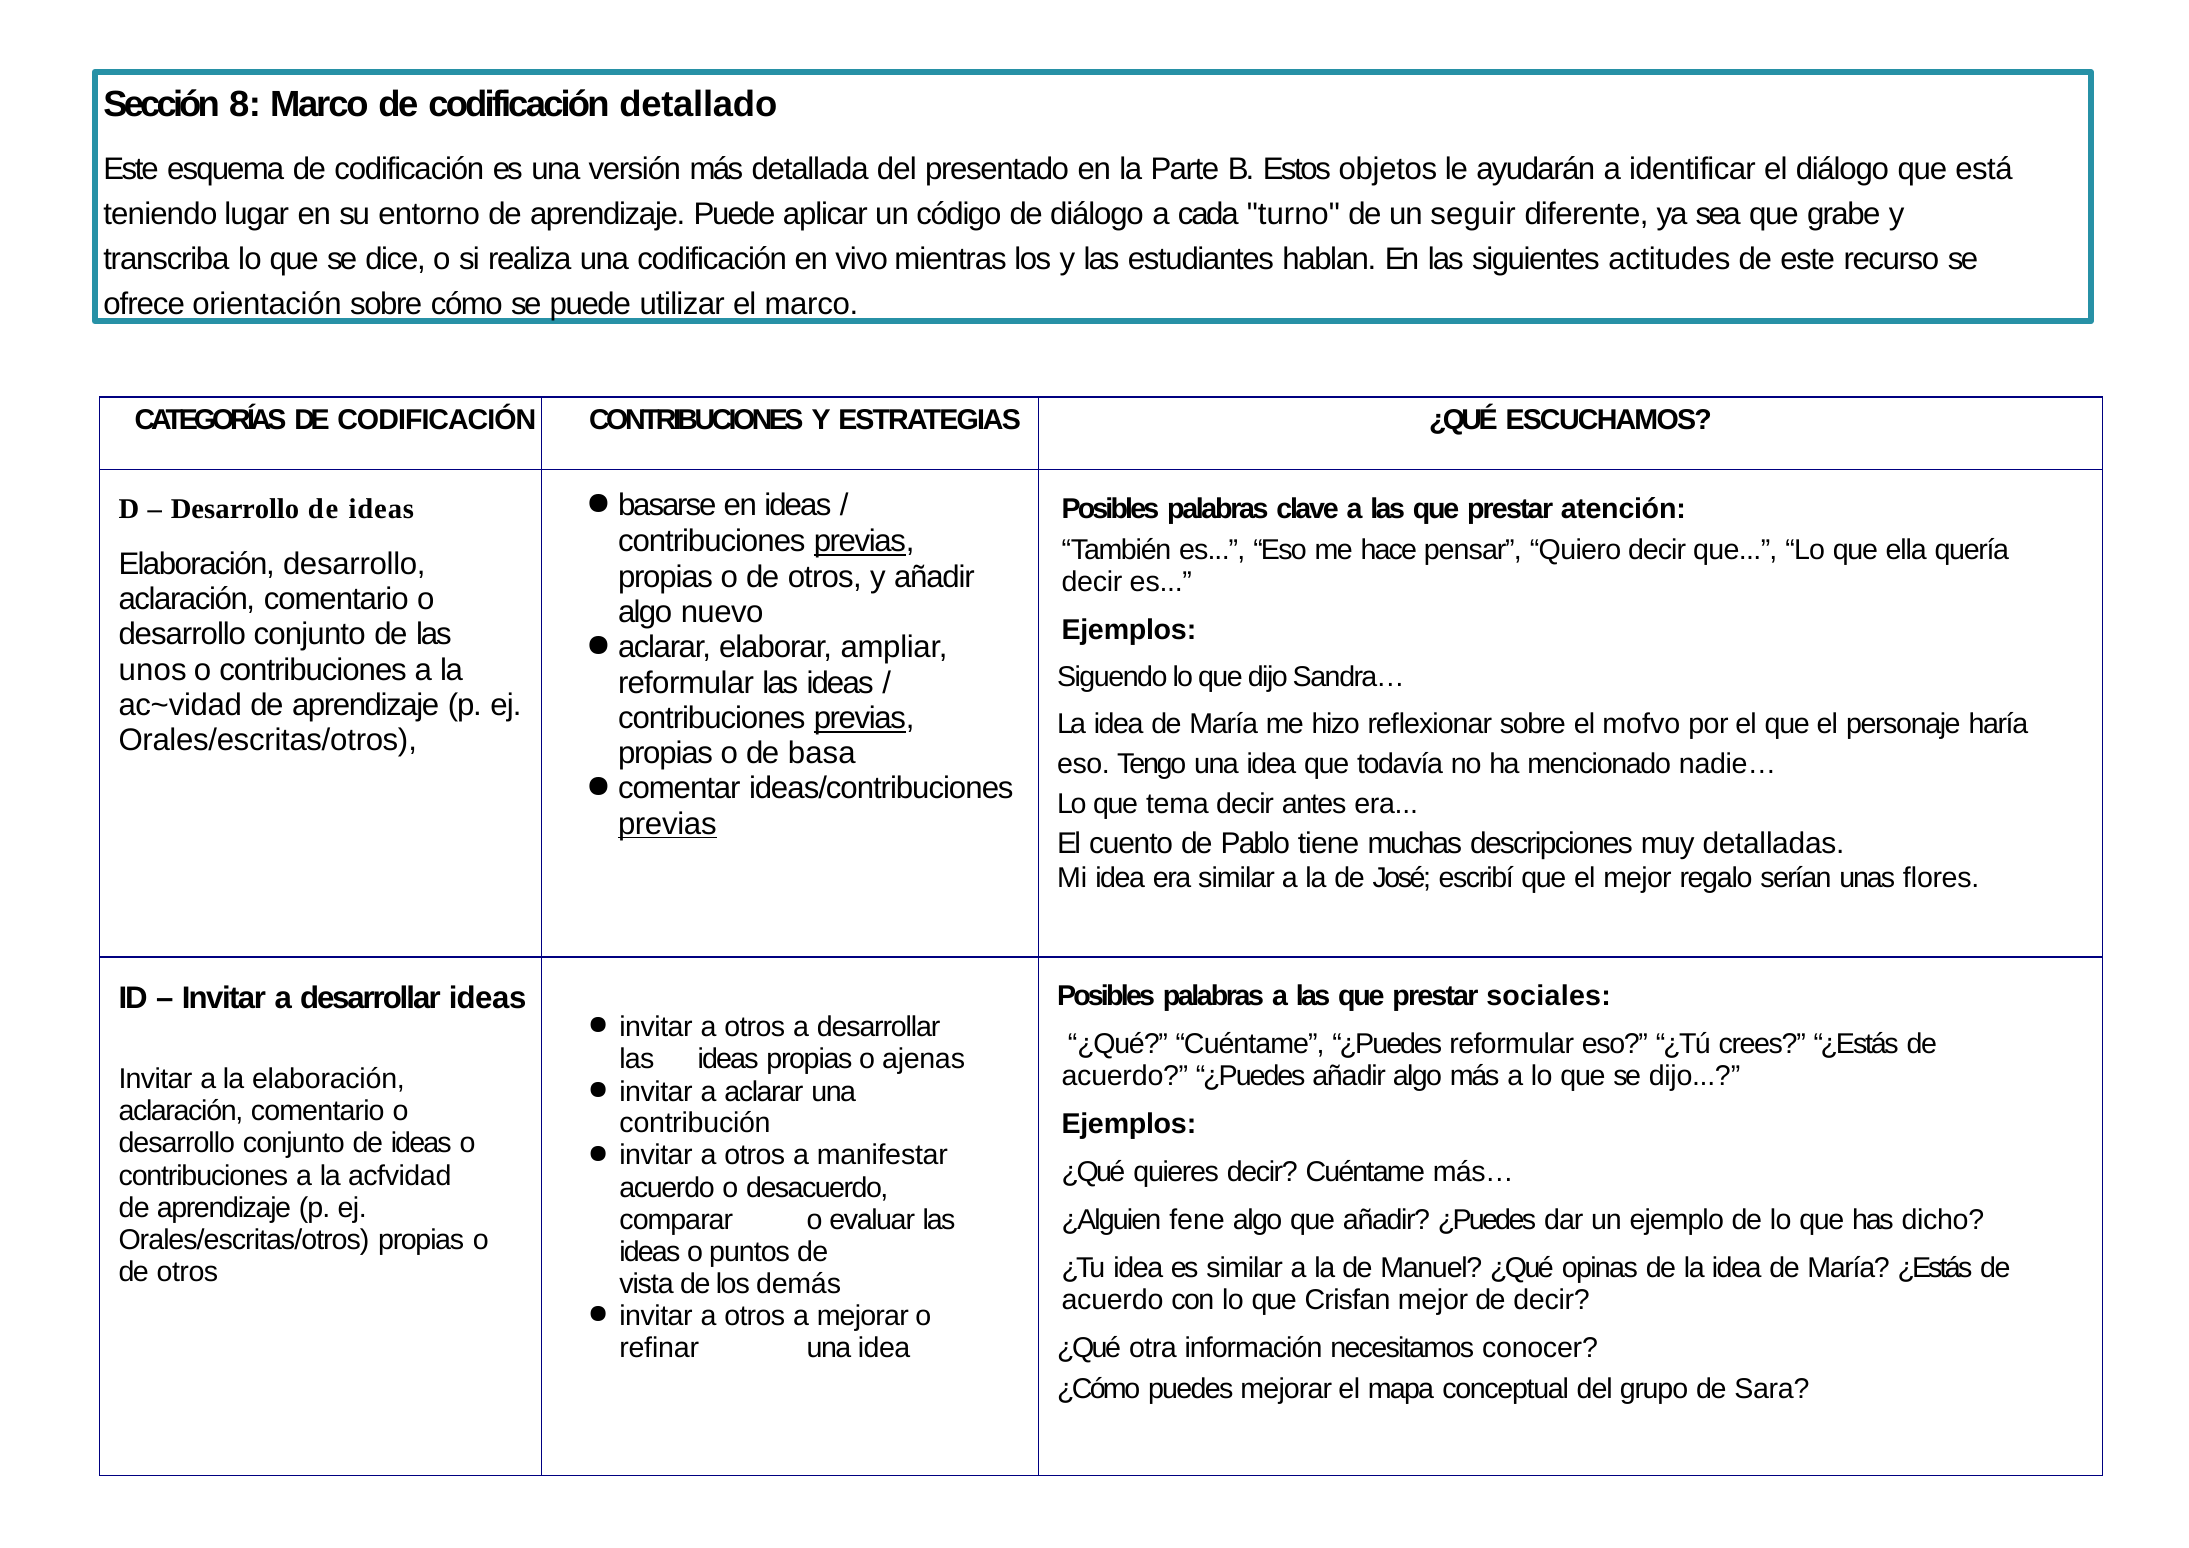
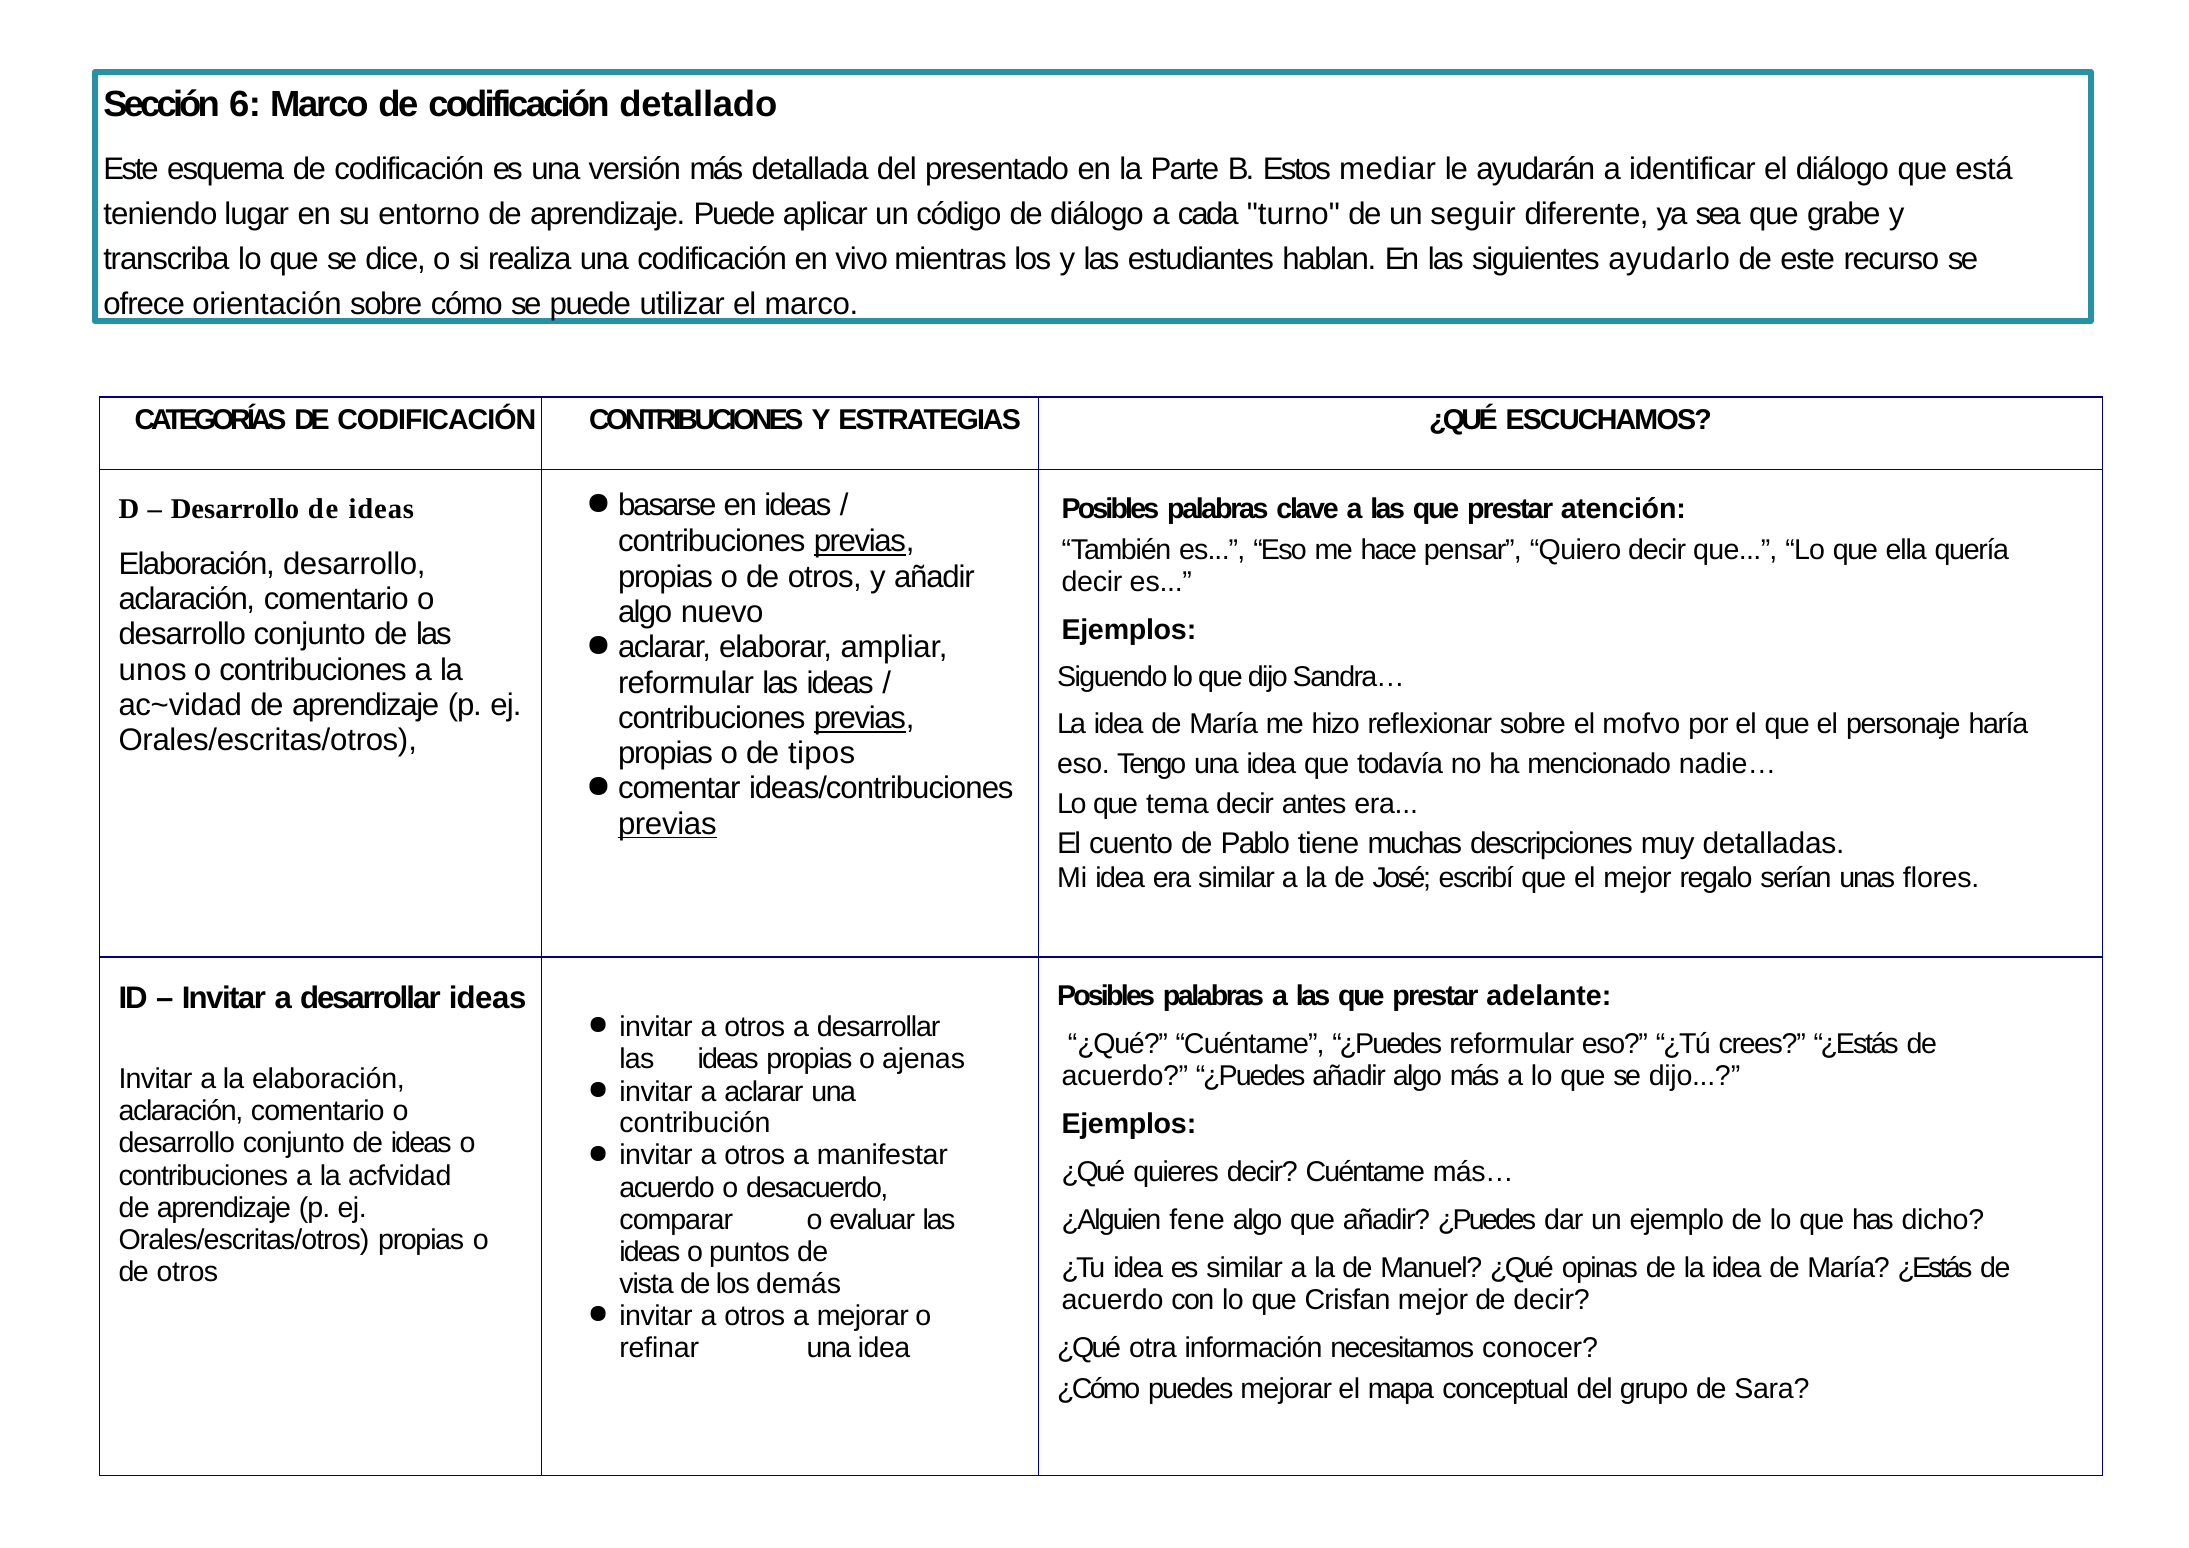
8: 8 -> 6 (245, 104)
objetos: objetos -> mediar (1388, 169)
actitudes: actitudes -> ayudarlo (1669, 259)
basa: basa -> tipos (822, 753)
sociales: sociales -> adelante (1549, 997)
